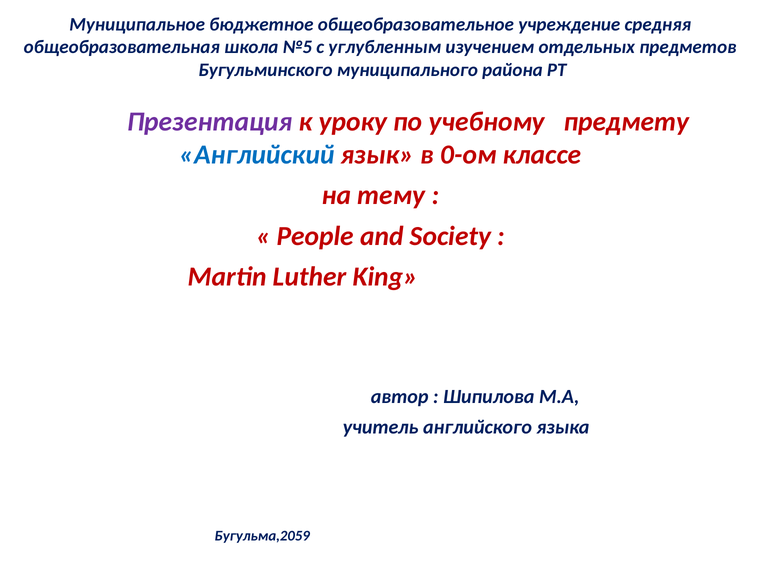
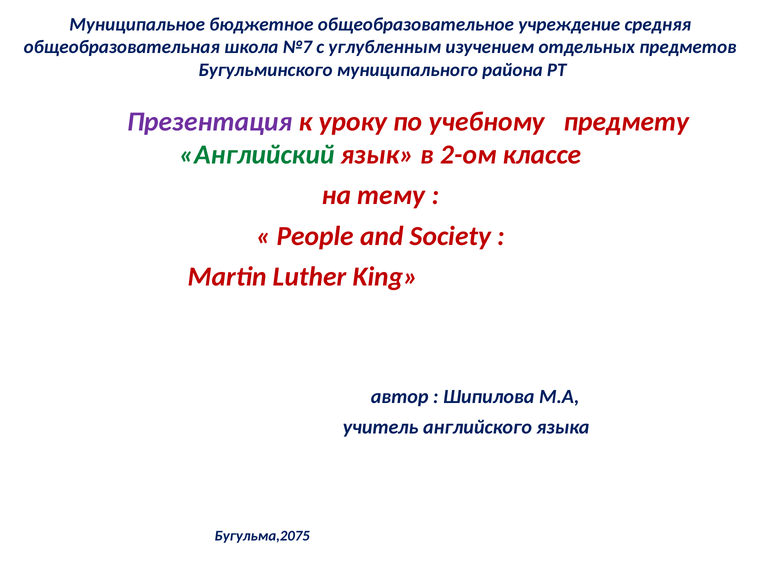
№5: №5 -> №7 (297, 47)
Английский colour: blue -> green (257, 155)
0-ом: 0-ом -> 2-ом (468, 155)
Бугульма,2059: Бугульма,2059 -> Бугульма,2075 (262, 536)
